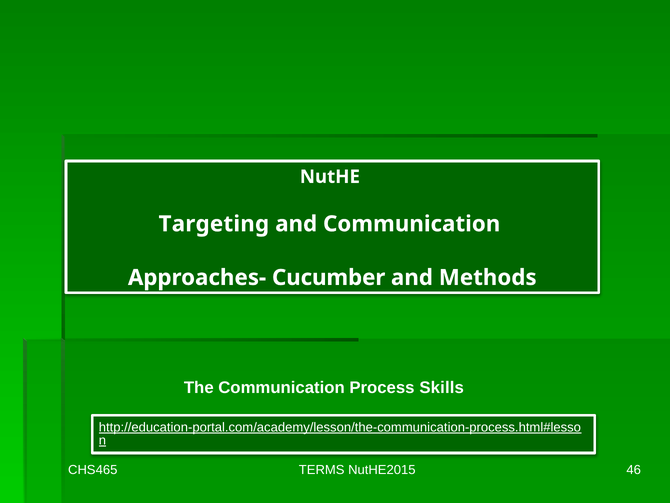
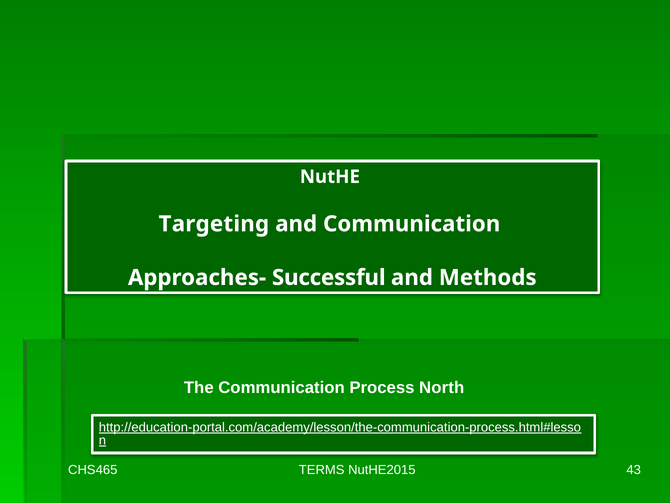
Cucumber: Cucumber -> Successful (329, 277)
Skills: Skills -> North (442, 387)
46: 46 -> 43 (634, 470)
